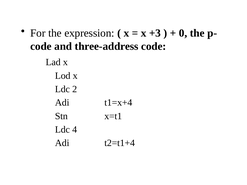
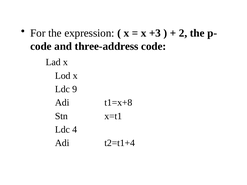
0: 0 -> 2 (183, 33)
2: 2 -> 9 (75, 89)
t1=x+4: t1=x+4 -> t1=x+8 (118, 103)
